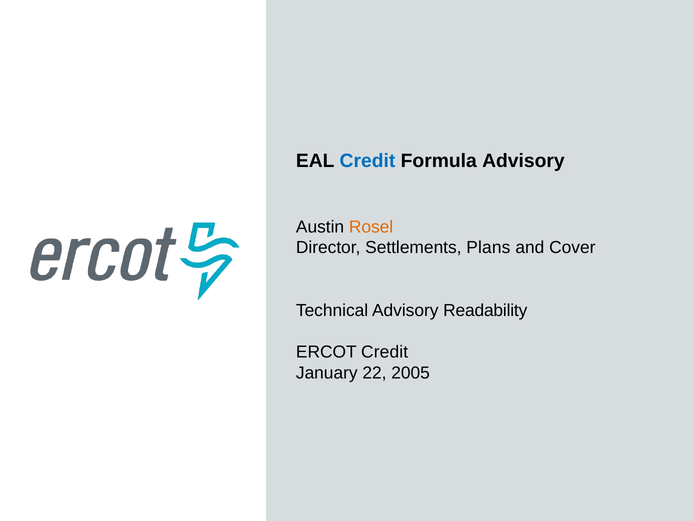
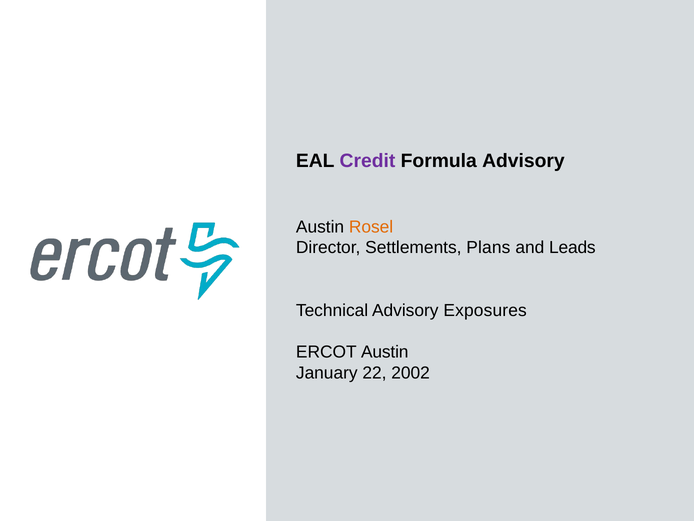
Credit colour: blue -> purple (367, 161)
Cover: Cover -> Leads (572, 248)
Readability: Readability -> Exposures (485, 310)
ERCOT Credit: Credit -> Austin (385, 352)
2005: 2005 -> 2002 (411, 372)
